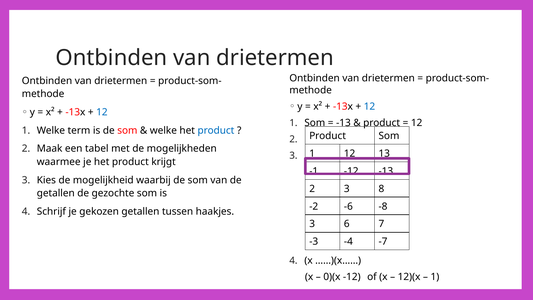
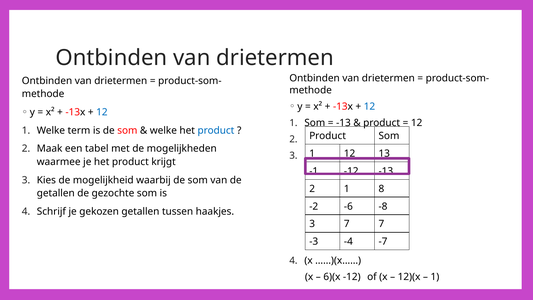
3: 3 -> 1 (347, 189)
3 6: 6 -> 7 (347, 224)
0)(x: 0)(x -> 6)(x (332, 277)
